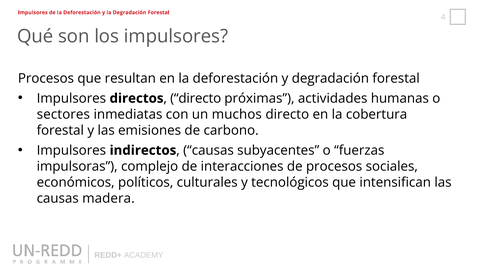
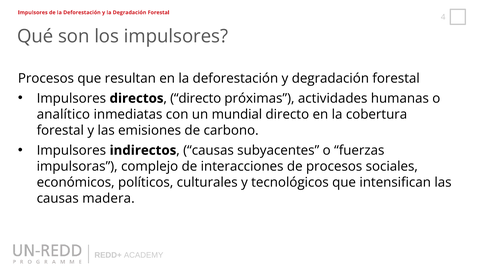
sectores: sectores -> analítico (63, 114)
muchos: muchos -> mundial (237, 114)
